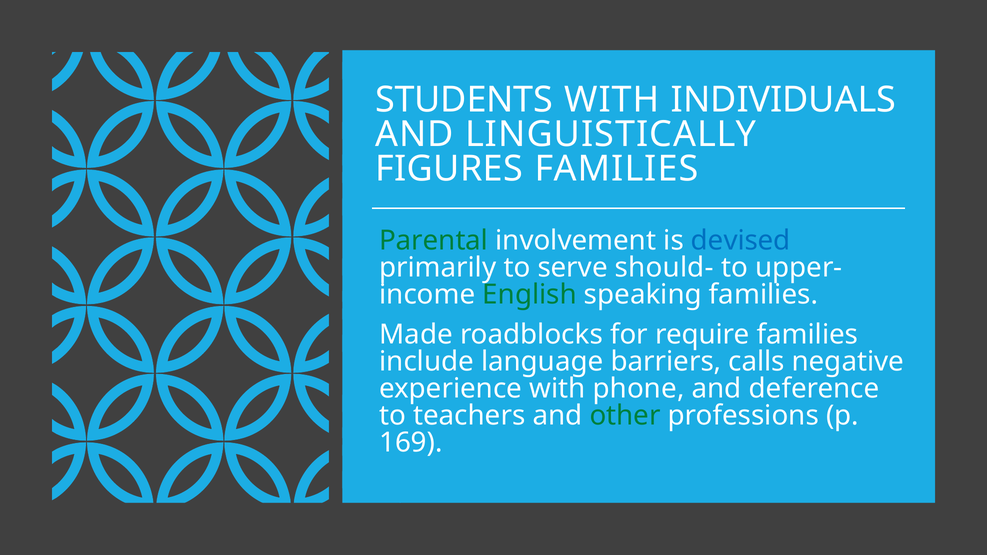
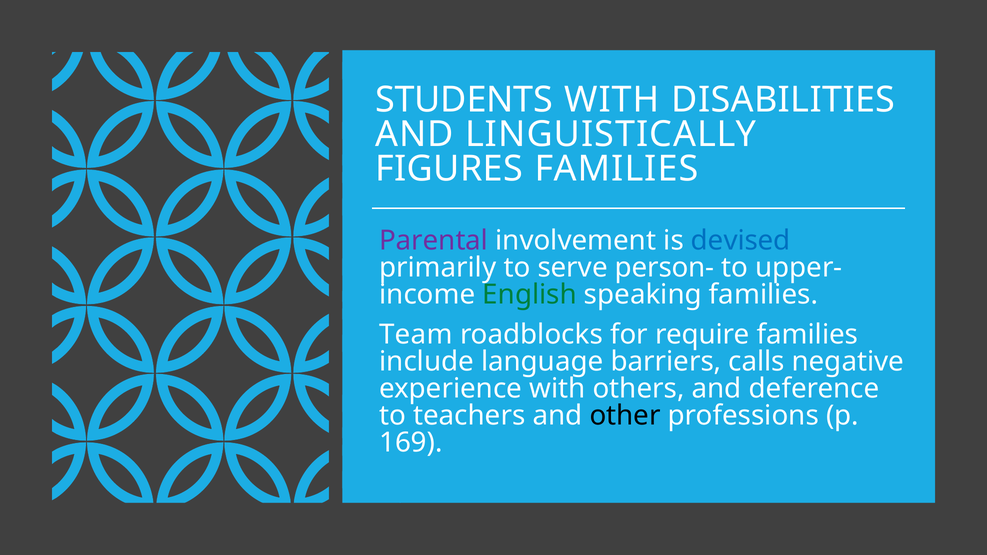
INDIVIDUALS: INDIVIDUALS -> DISABILITIES (783, 100)
Parental colour: green -> purple (434, 241)
should-: should- -> person- (665, 268)
Made: Made -> Team (416, 335)
phone: phone -> others (639, 389)
other colour: green -> black (625, 416)
